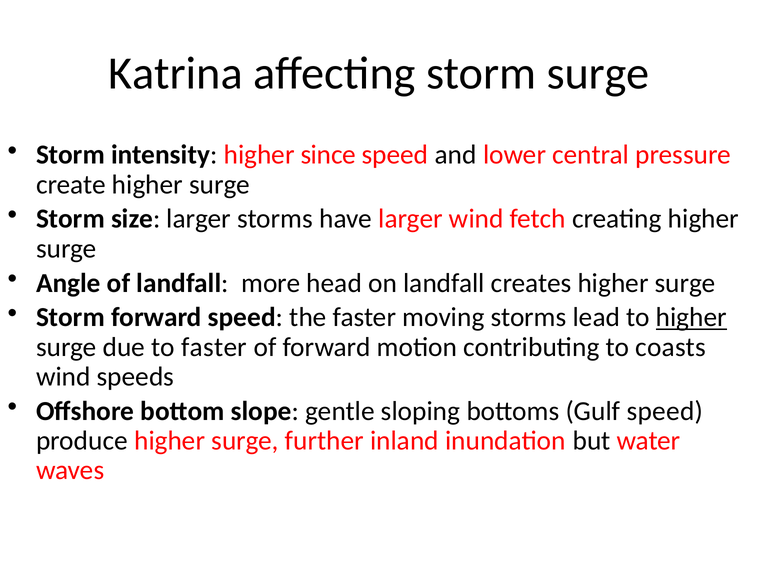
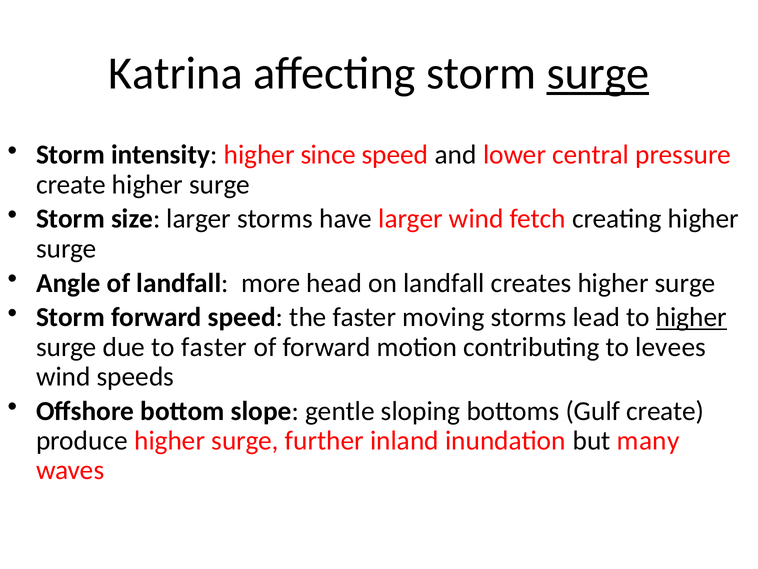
surge underline: none -> present (598, 73)
coasts: coasts -> levees (671, 347)
Gulf speed: speed -> create (665, 411)
water: water -> many (648, 440)
